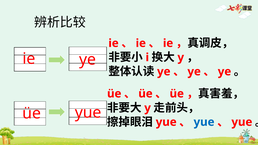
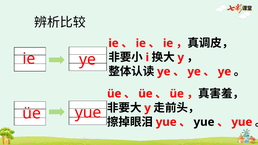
yue colour: blue -> black (204, 122)
